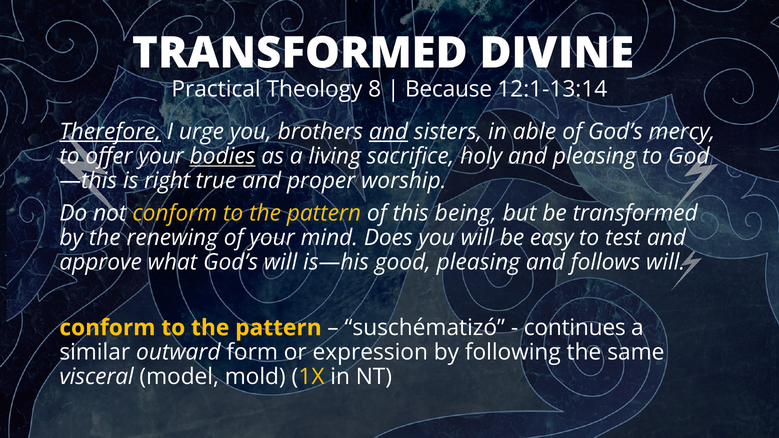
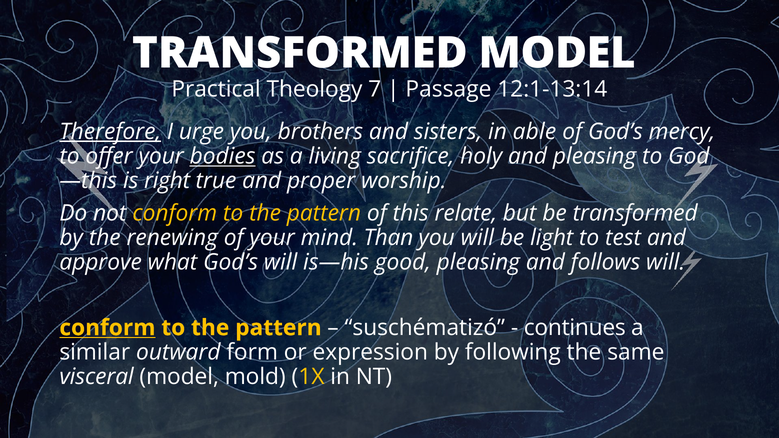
TRANSFORMED DIVINE: DIVINE -> MODEL (557, 53)
8: 8 -> 7 (375, 89)
Because: Because -> Passage (448, 89)
and underline: present -> none (388, 132)
being: being -> relate (466, 213)
Does: Does -> Than (388, 238)
easy: easy -> light (552, 238)
conform underline: none -> present (107, 328)
